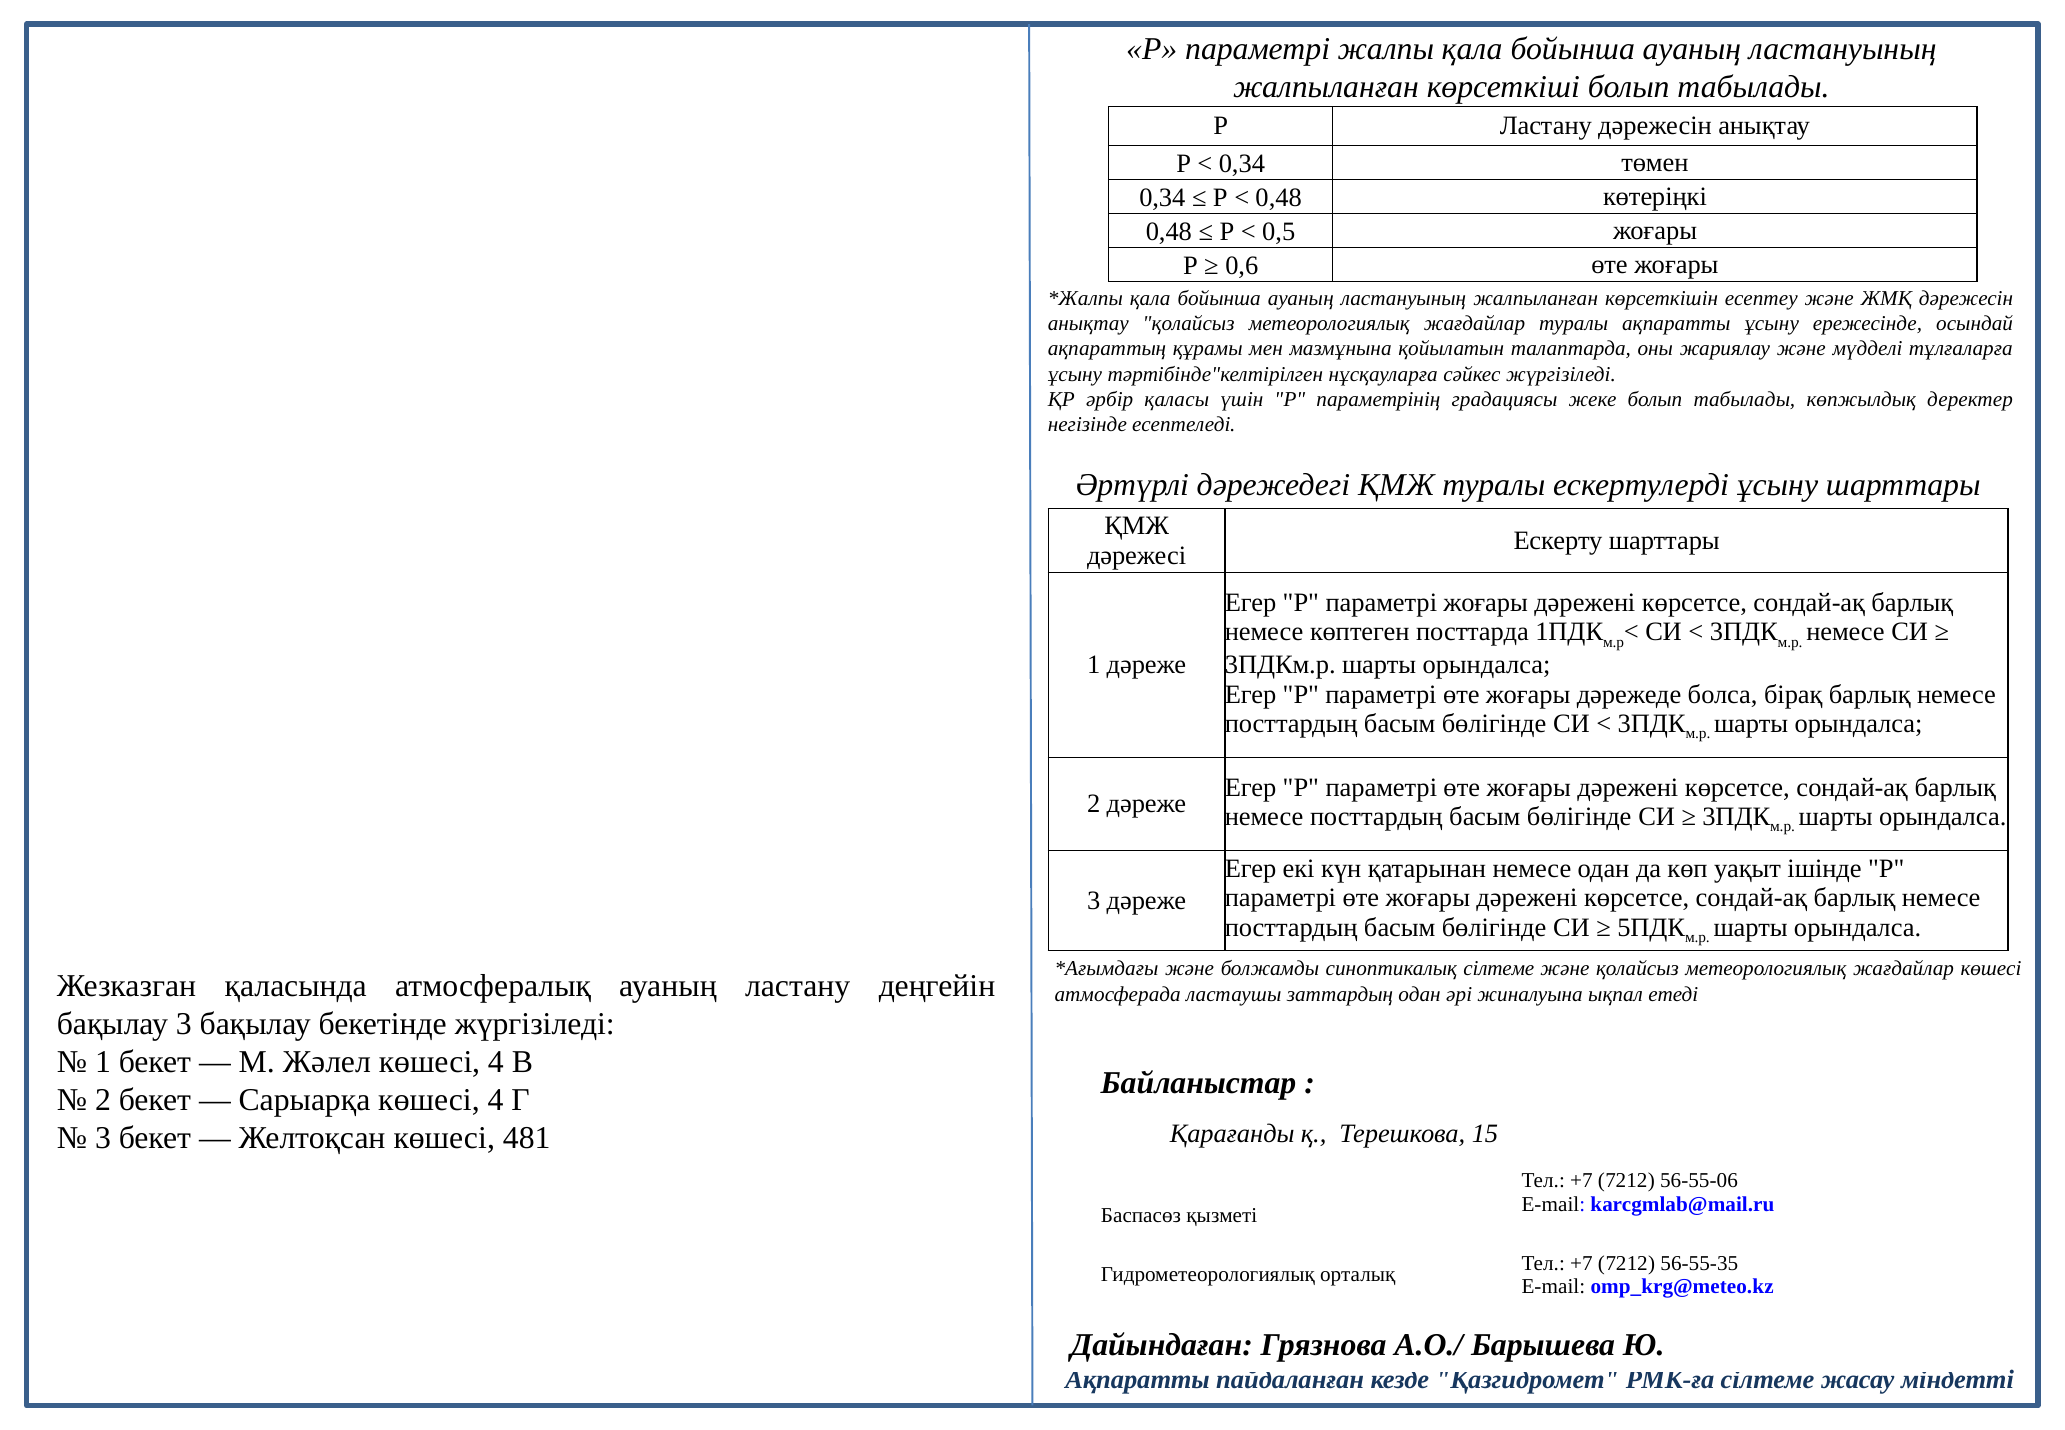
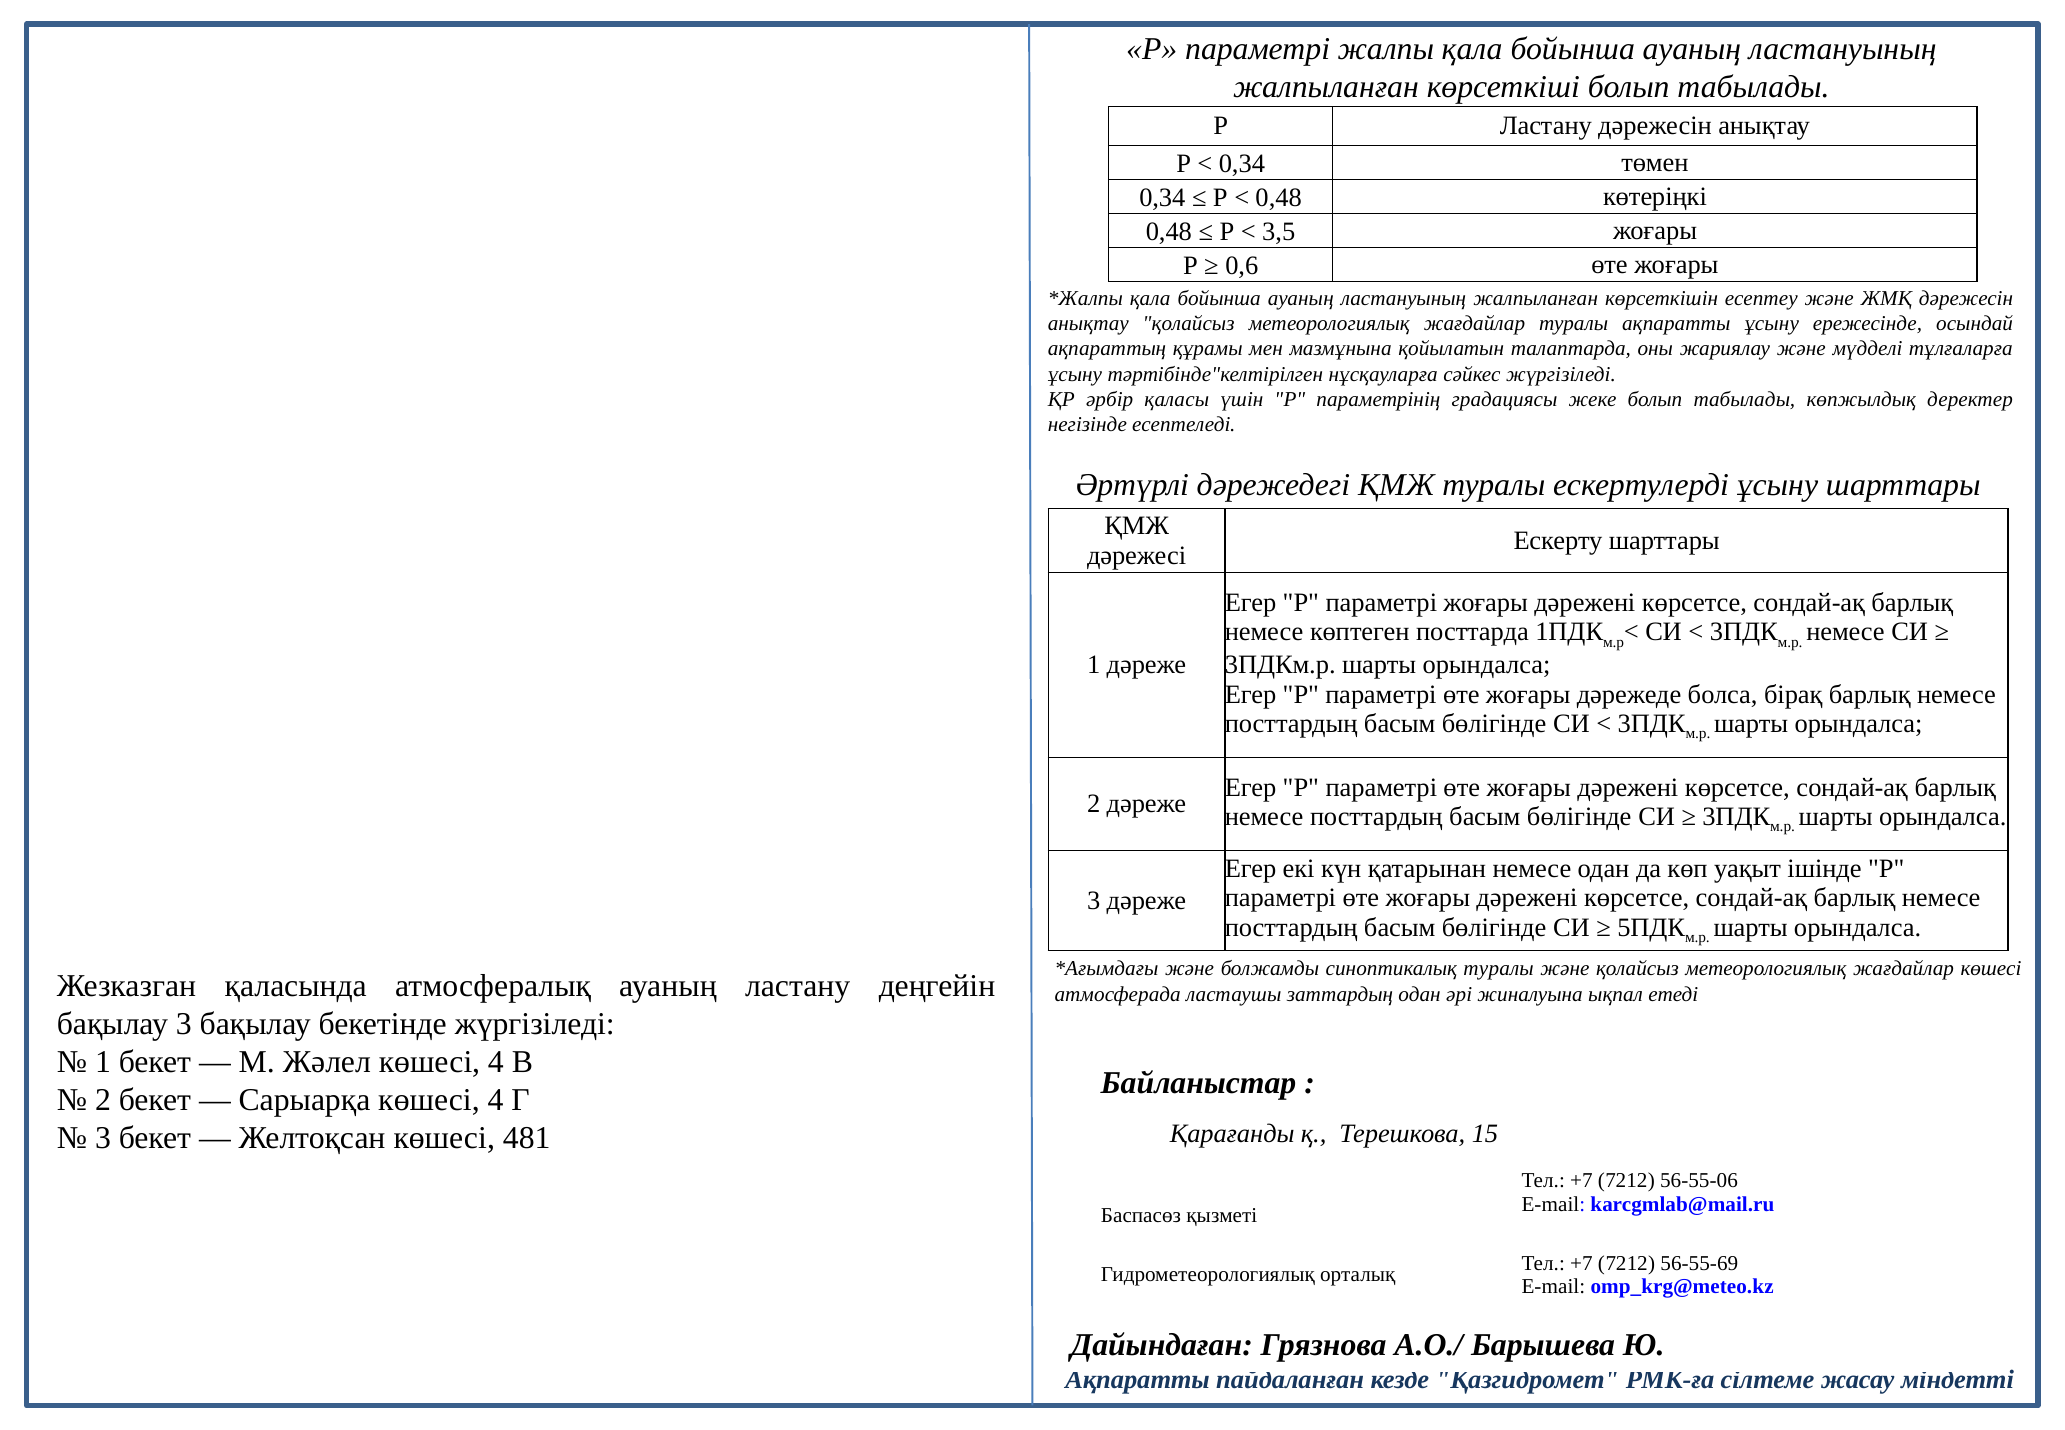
0,5: 0,5 -> 3,5 (1279, 232)
синоптикалық сілтеме: сілтеме -> туралы (1499, 969)
56-55-35: 56-55-35 -> 56-55-69 (1699, 1263)
